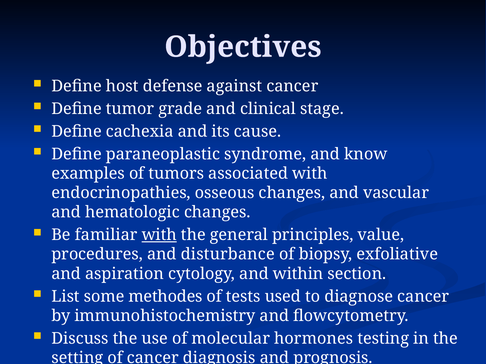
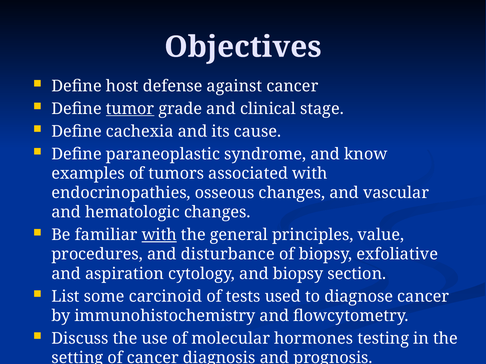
tumor underline: none -> present (130, 109)
and within: within -> biopsy (298, 274)
methodes: methodes -> carcinoid (165, 297)
